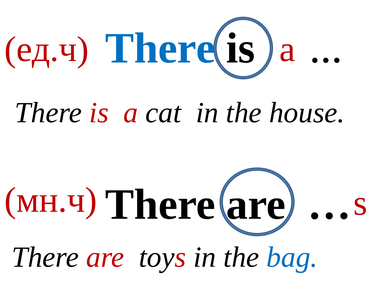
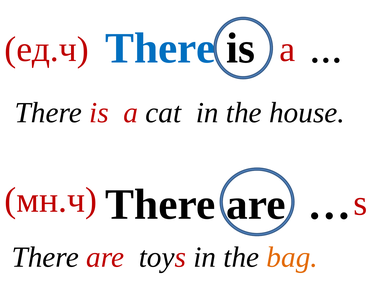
bag colour: blue -> orange (292, 257)
